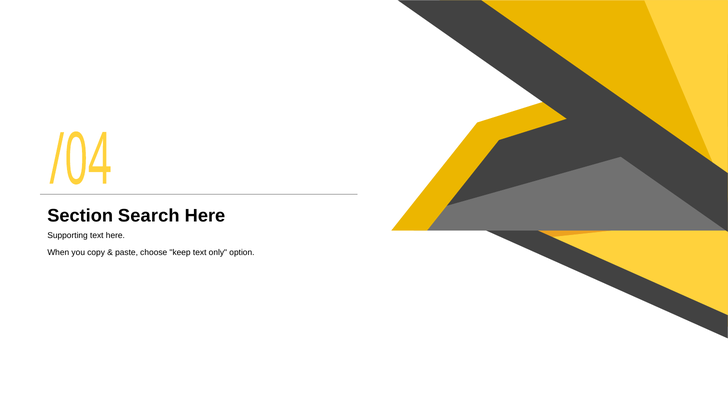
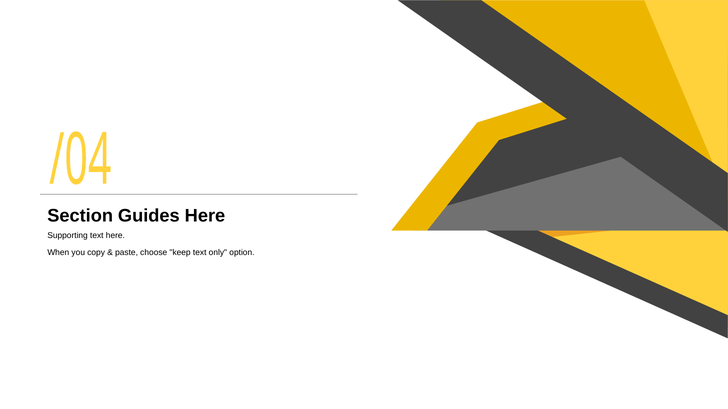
Search: Search -> Guides (149, 216)
